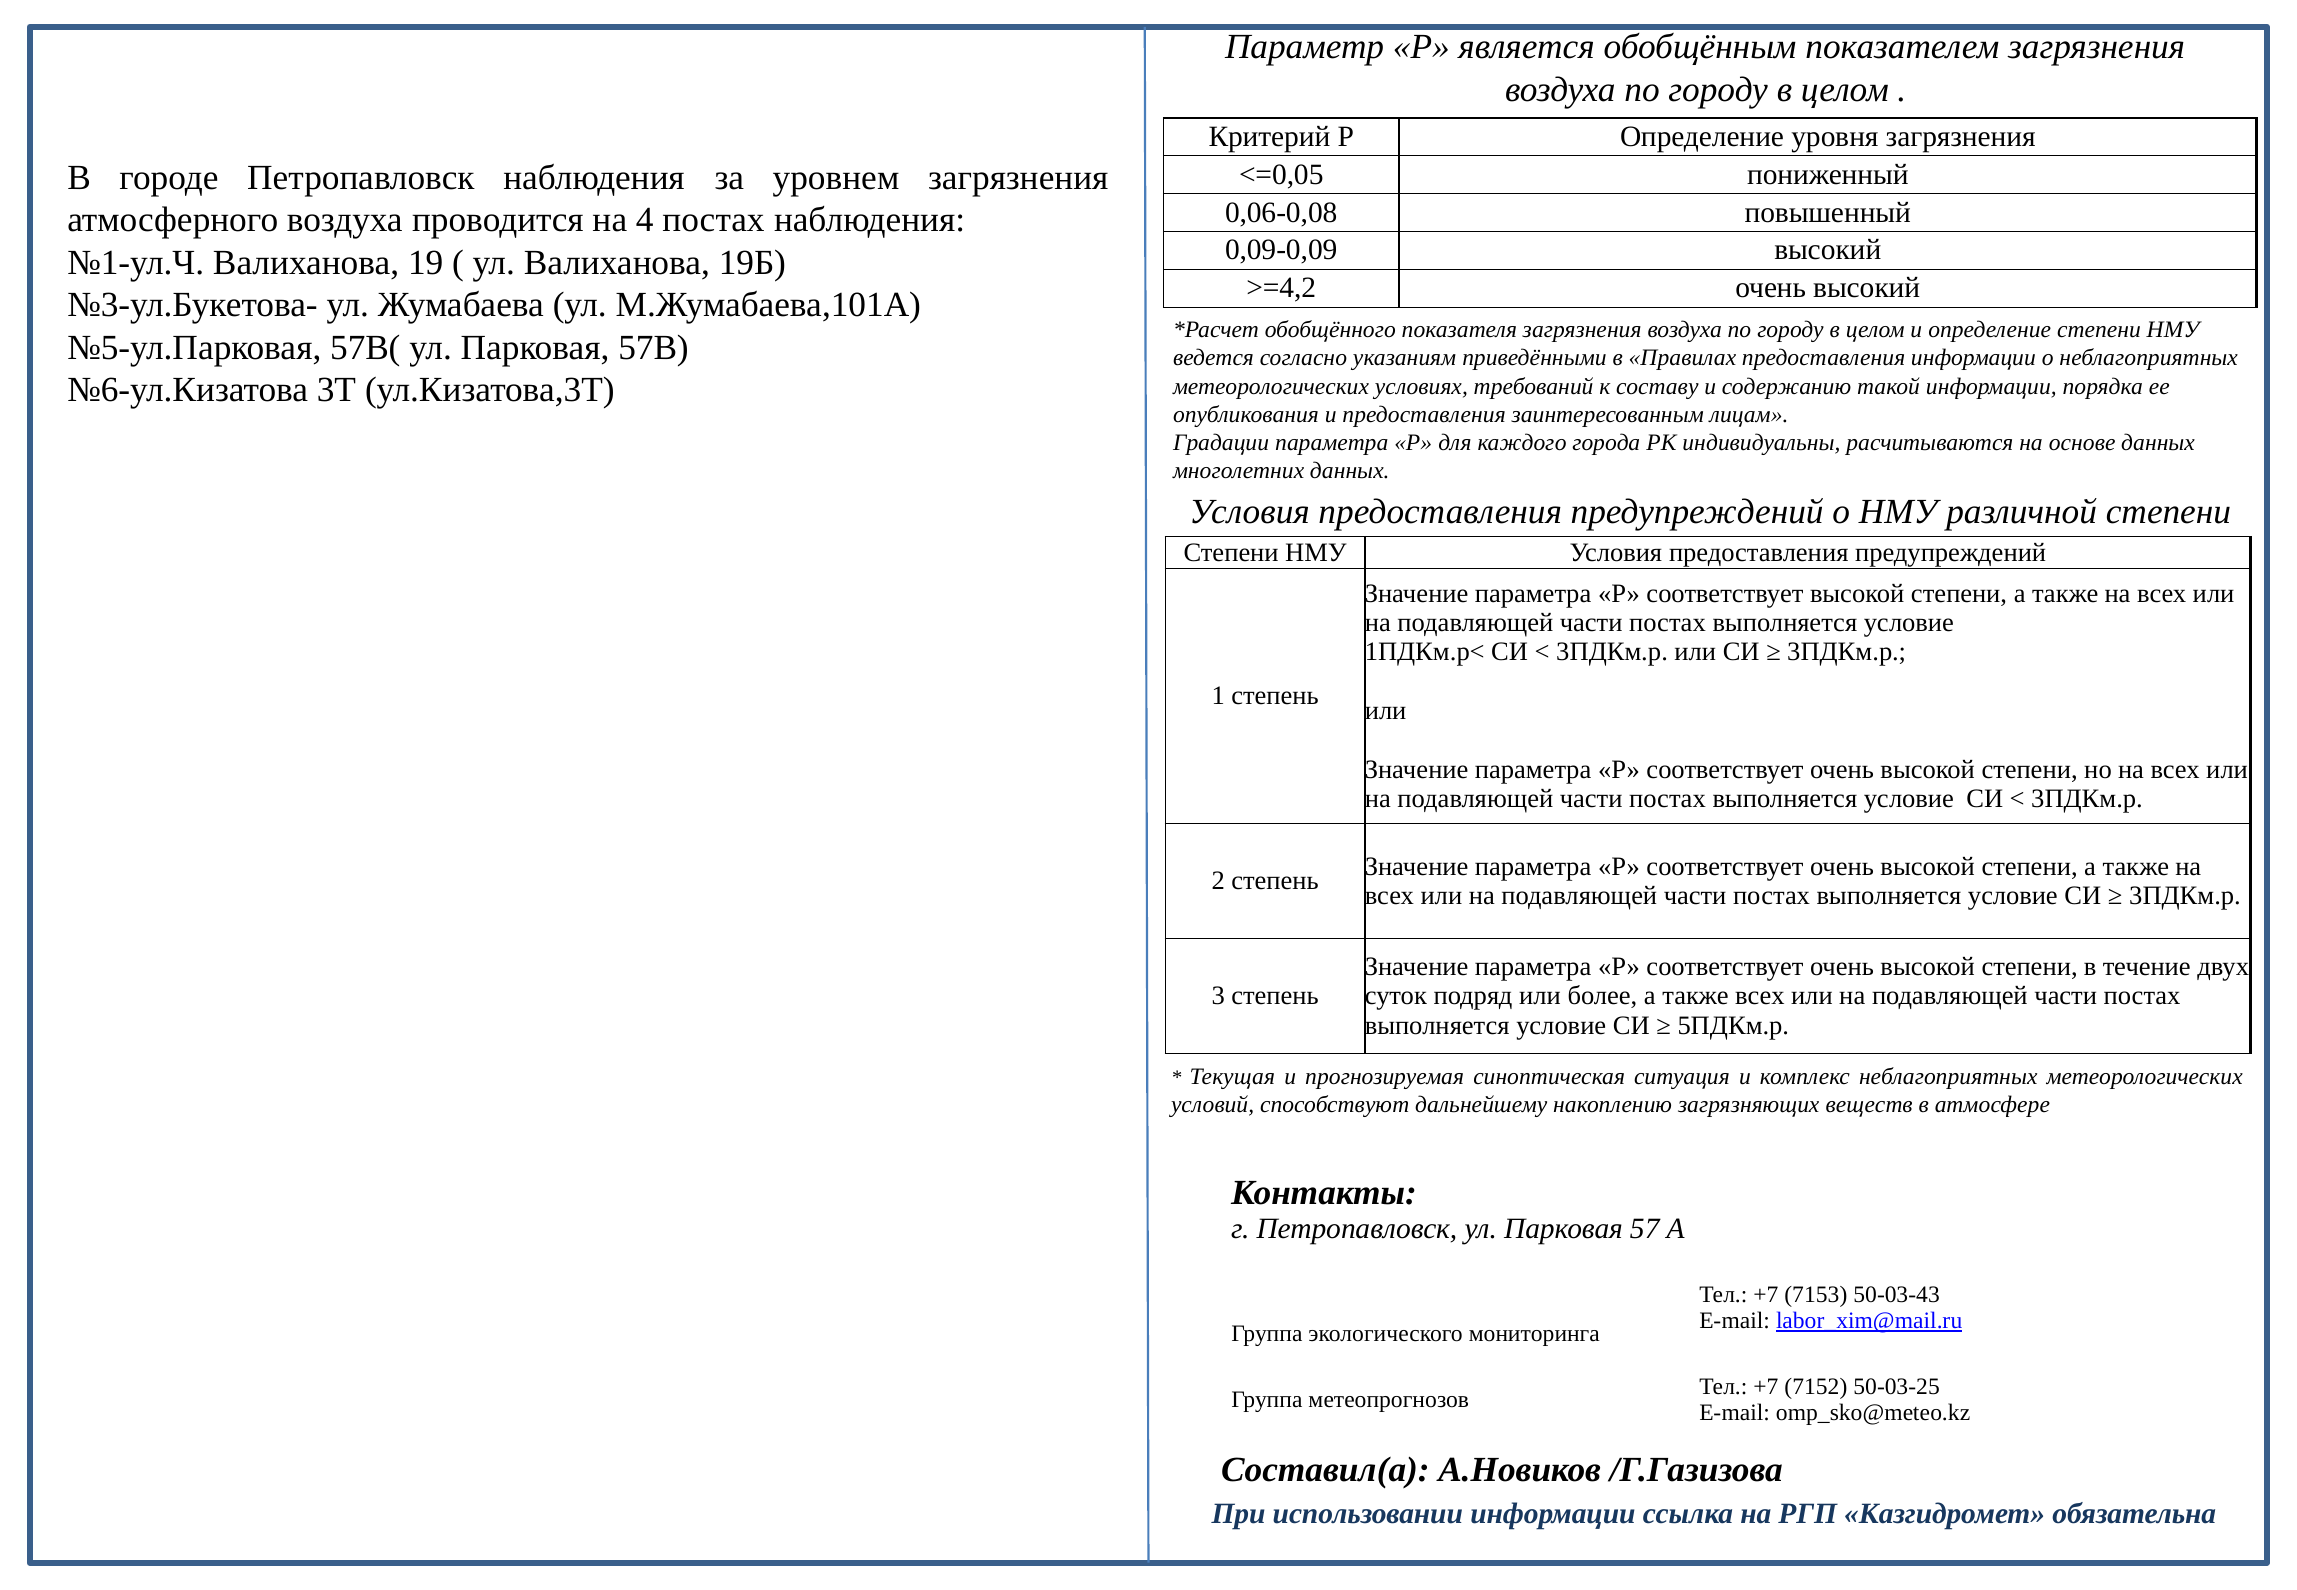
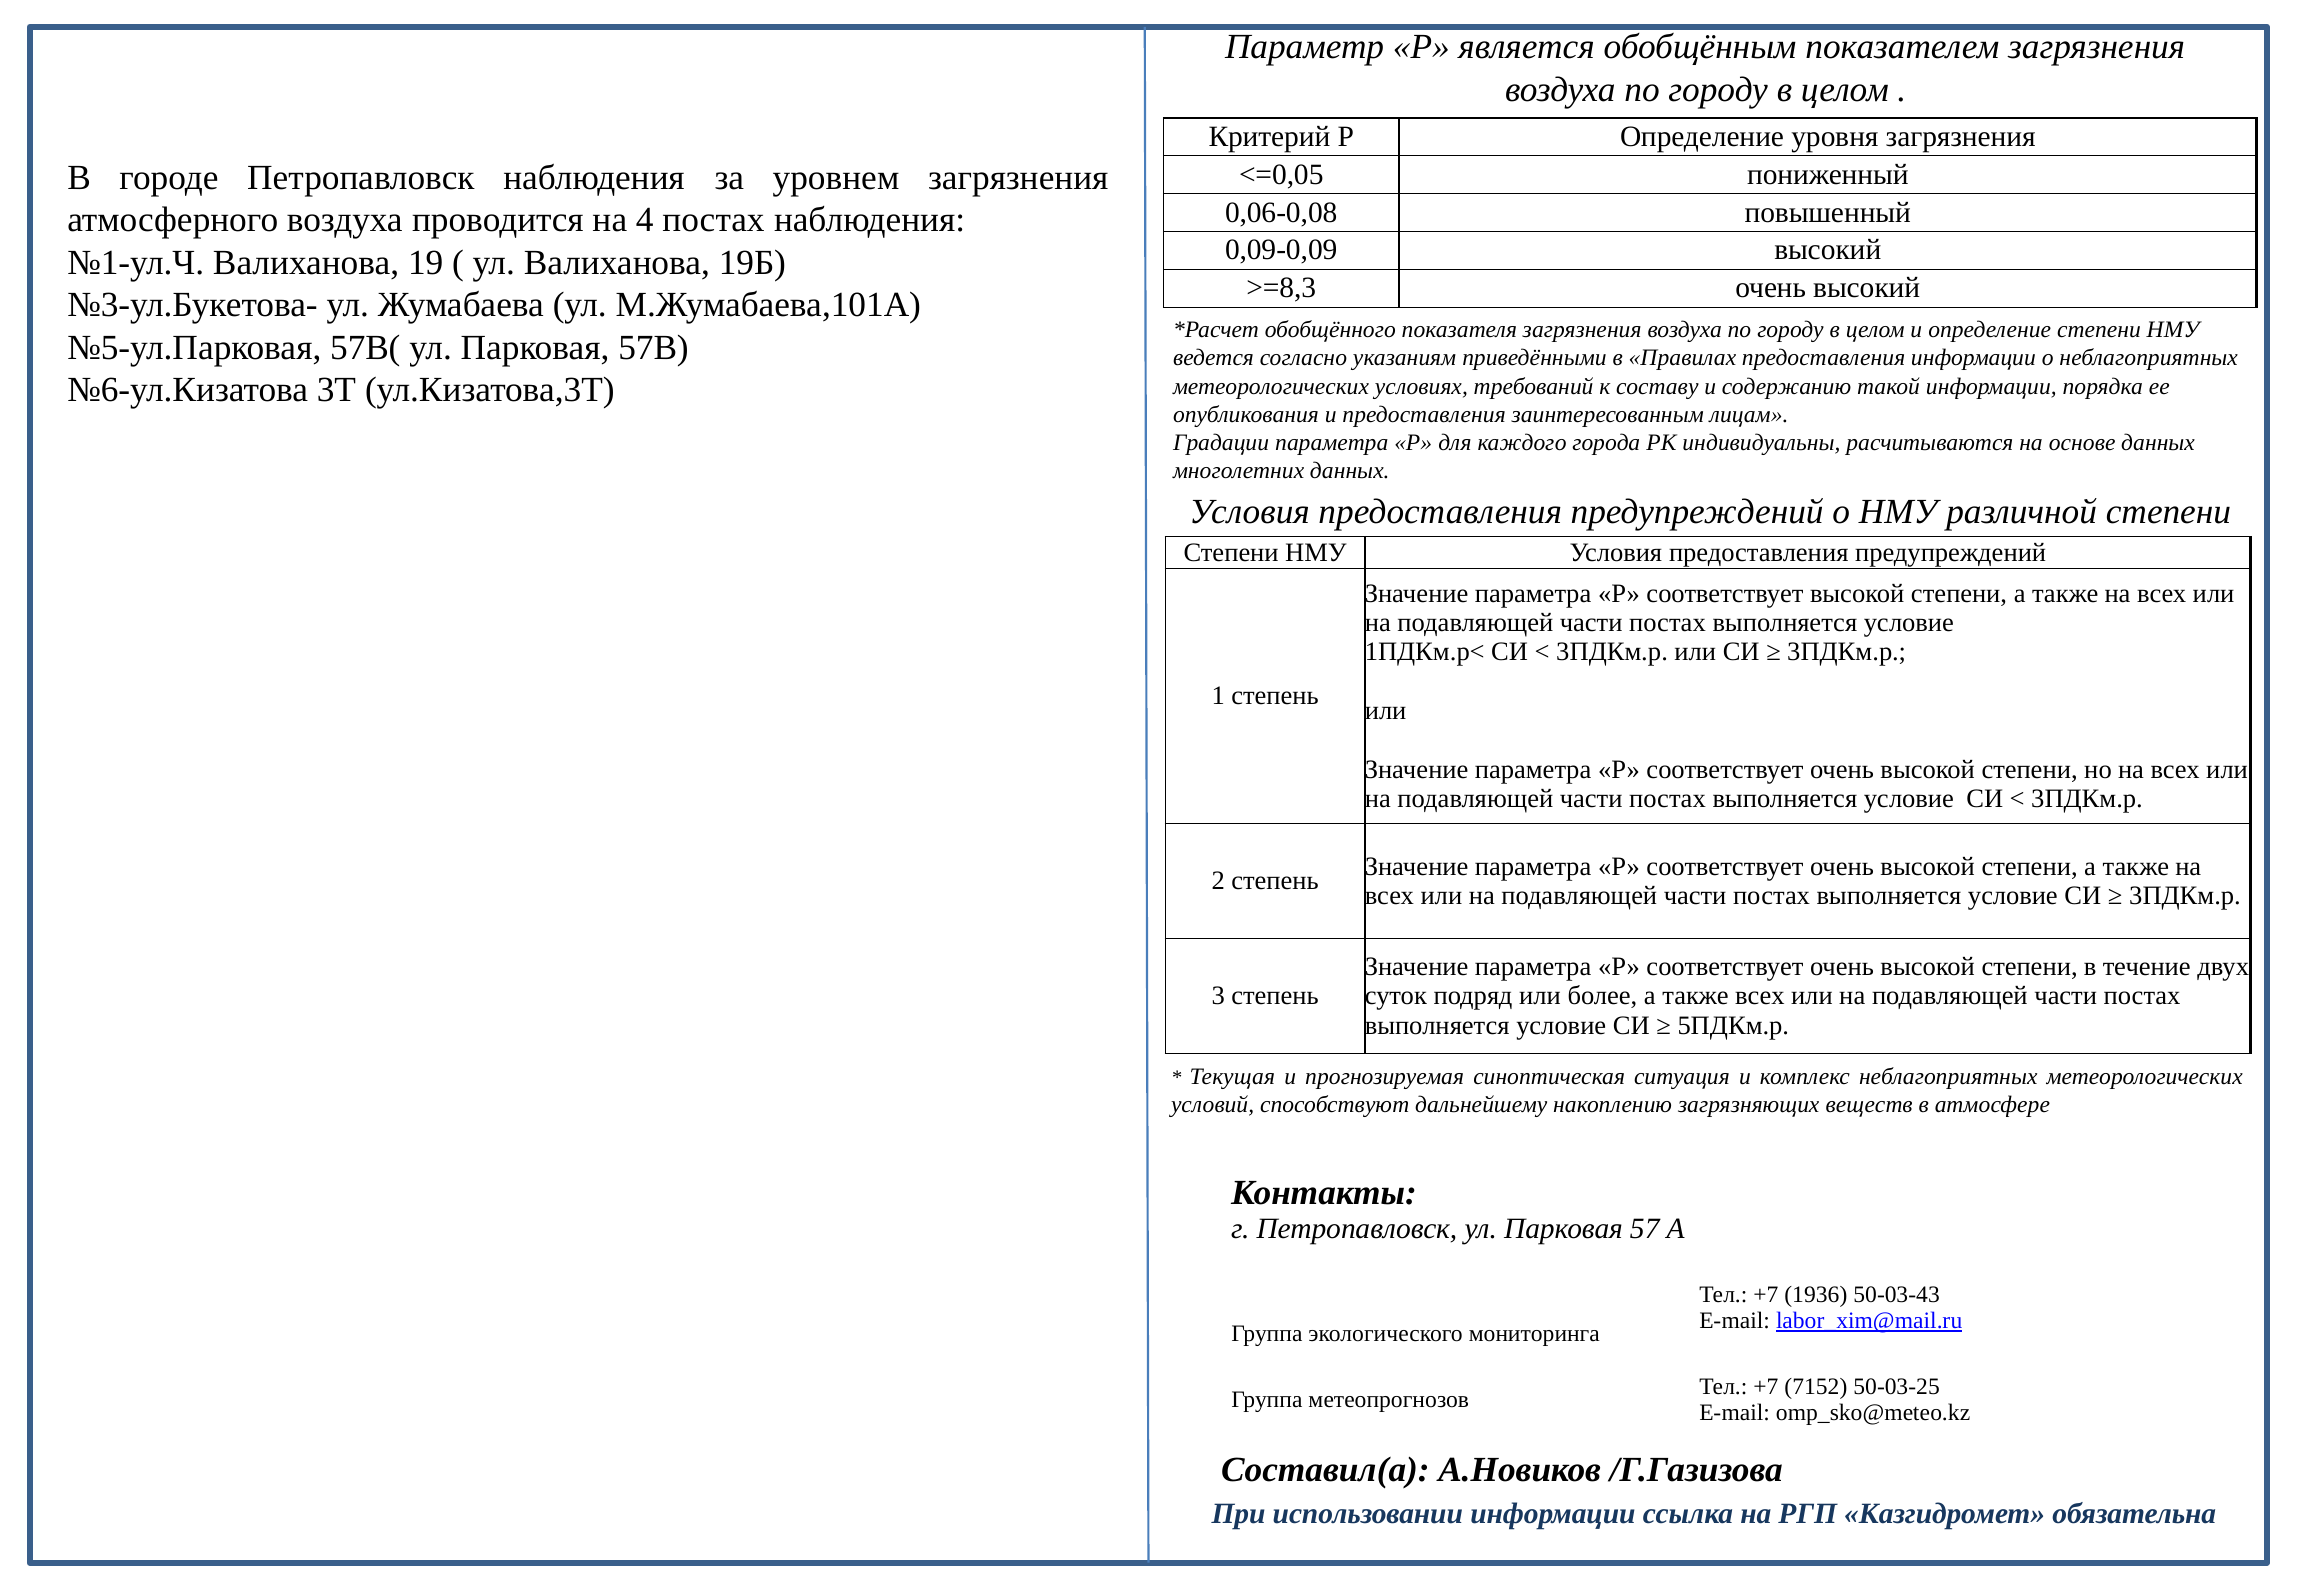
>=4,2: >=4,2 -> >=8,3 (1281, 288)
7153: 7153 -> 1936 (1816, 1295)
